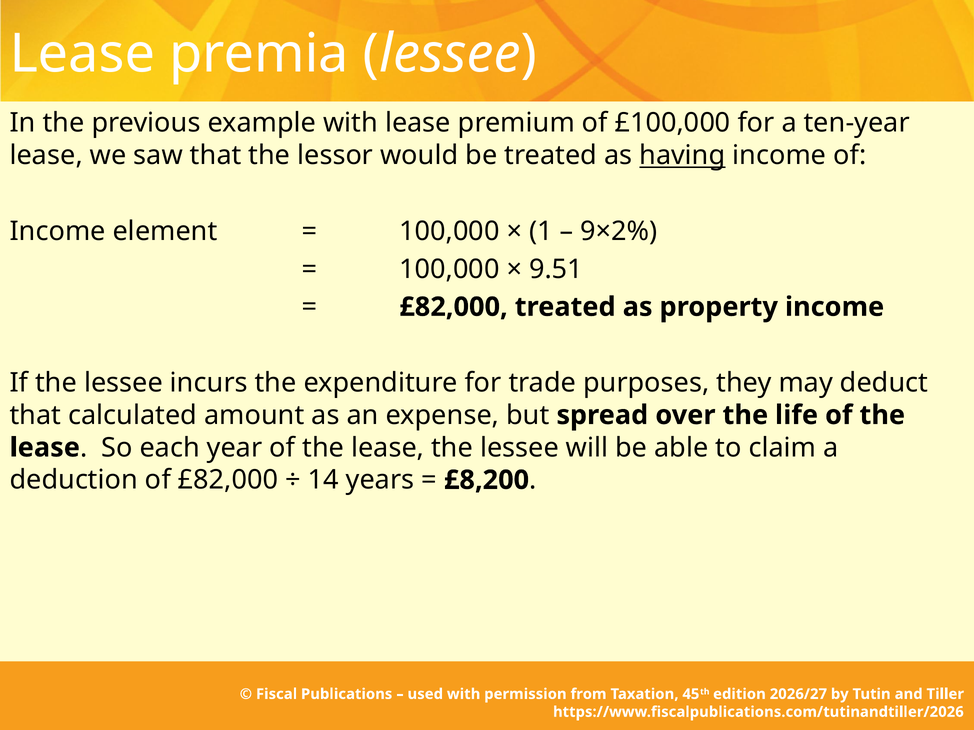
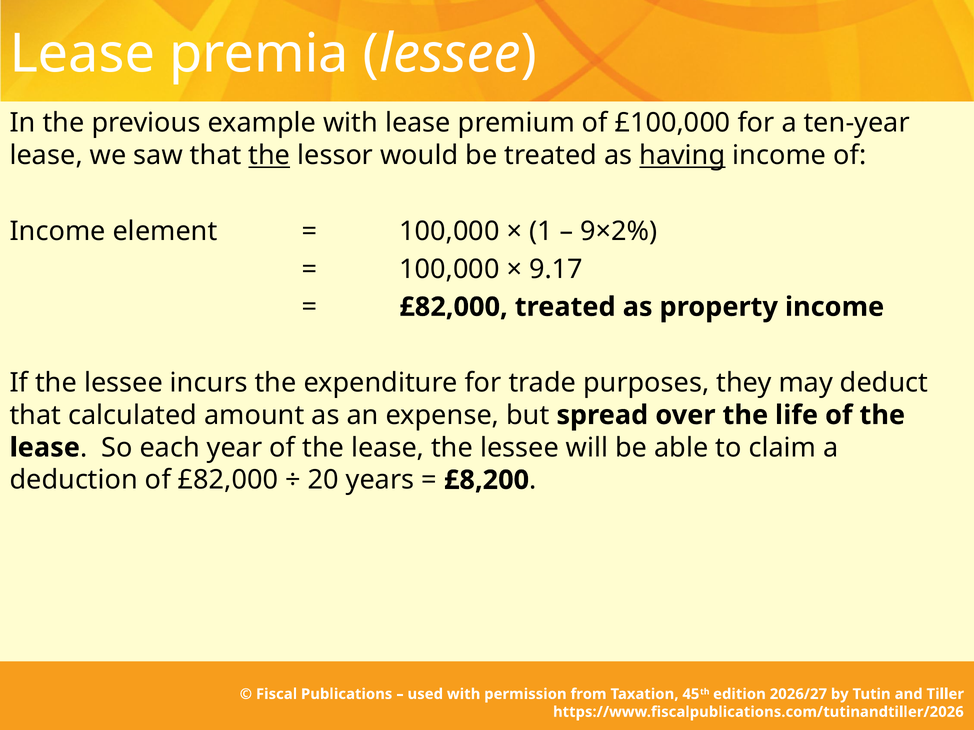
the underline: none -> present (269, 156)
9.51: 9.51 -> 9.17 (556, 269)
14: 14 -> 20 (323, 480)
